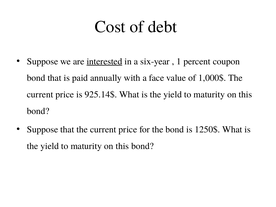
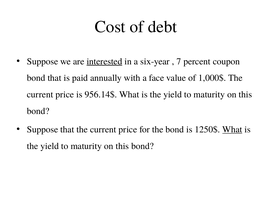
1: 1 -> 7 (179, 61)
925.14$: 925.14$ -> 956.14$ (101, 94)
What underline: none -> present (232, 129)
